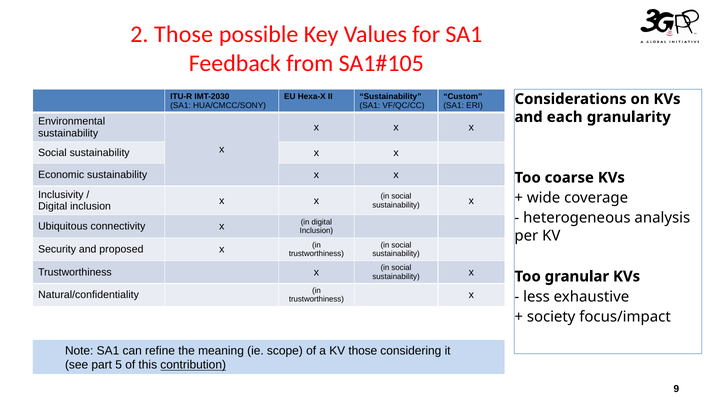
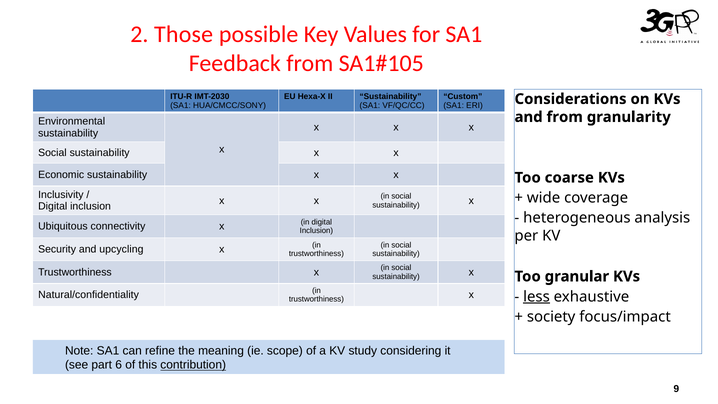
and each: each -> from (565, 117)
proposed: proposed -> upcycling (121, 249)
less underline: none -> present (537, 297)
KV those: those -> study (363, 351)
5: 5 -> 6 (119, 365)
